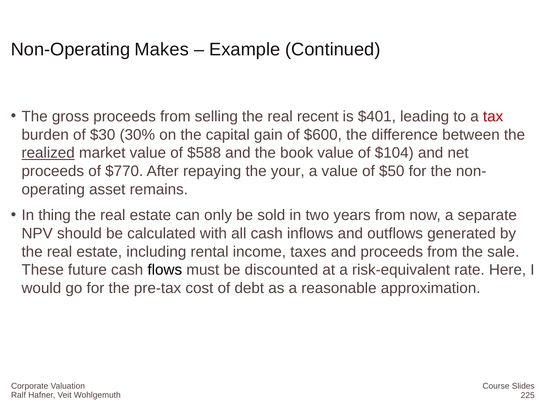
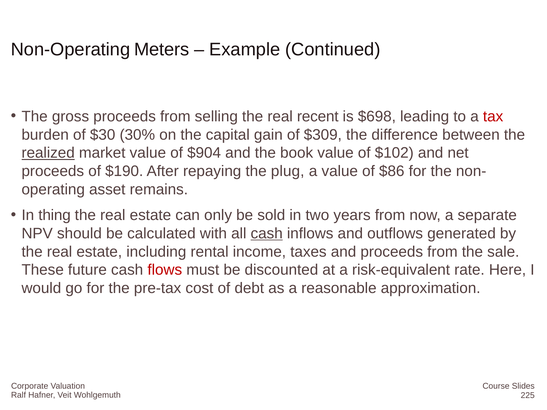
Makes: Makes -> Meters (162, 49)
$401: $401 -> $698 (377, 117)
$600: $600 -> $309 (323, 135)
$588: $588 -> $904 (204, 153)
$104: $104 -> $102 (394, 153)
$770: $770 -> $190 (124, 171)
your: your -> plug (288, 171)
$50: $50 -> $86 (392, 171)
cash underline: none -> present (267, 234)
flows colour: black -> red (165, 270)
